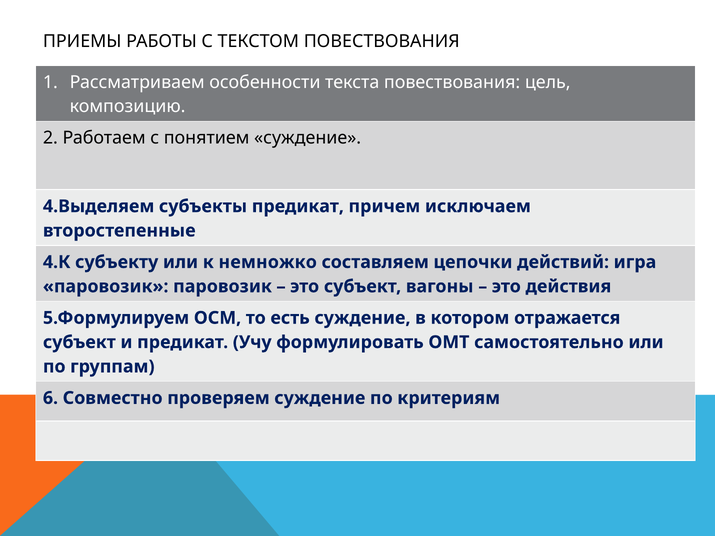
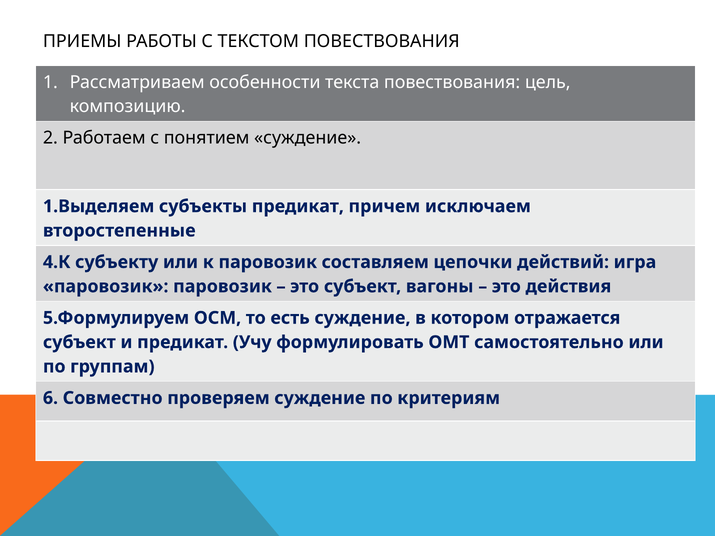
4.Выделяем: 4.Выделяем -> 1.Выделяем (99, 206)
к немножко: немножко -> паровозик (268, 262)
